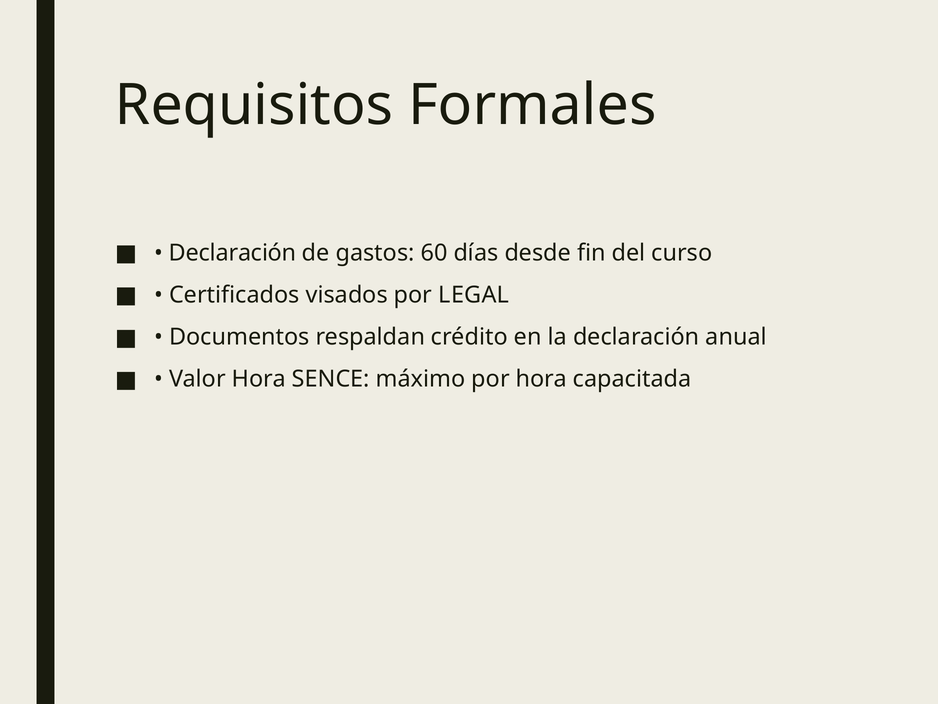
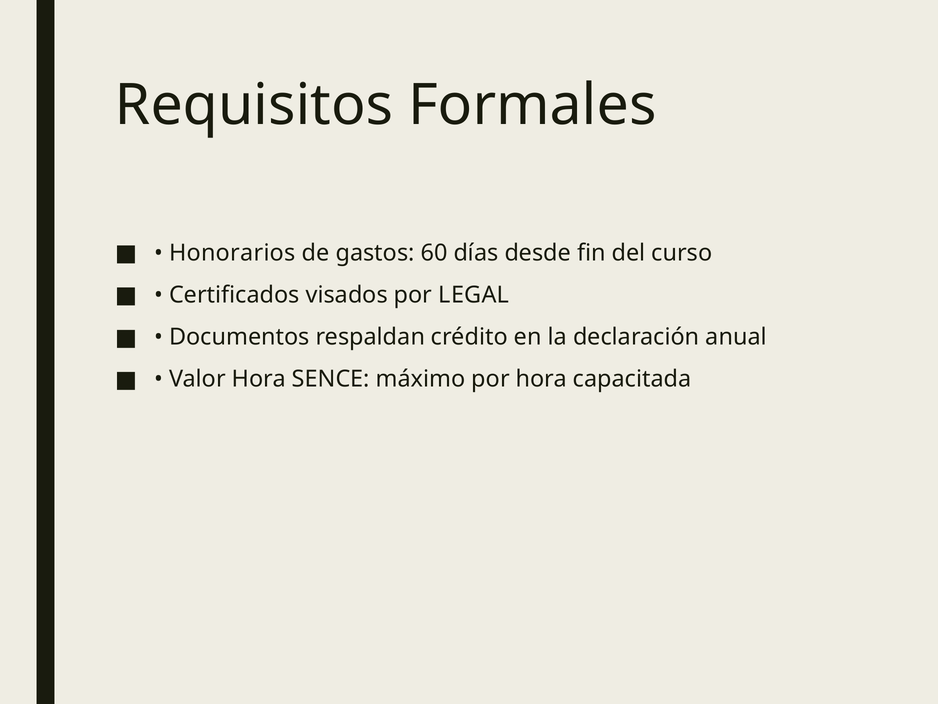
Declaración: Declaración -> Honorarios (232, 253)
